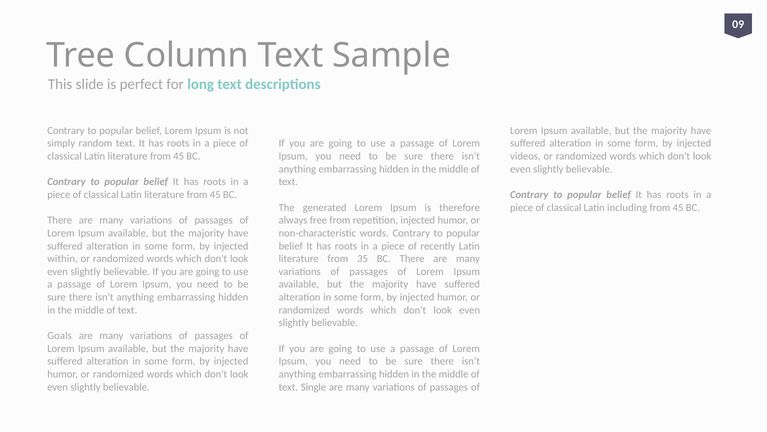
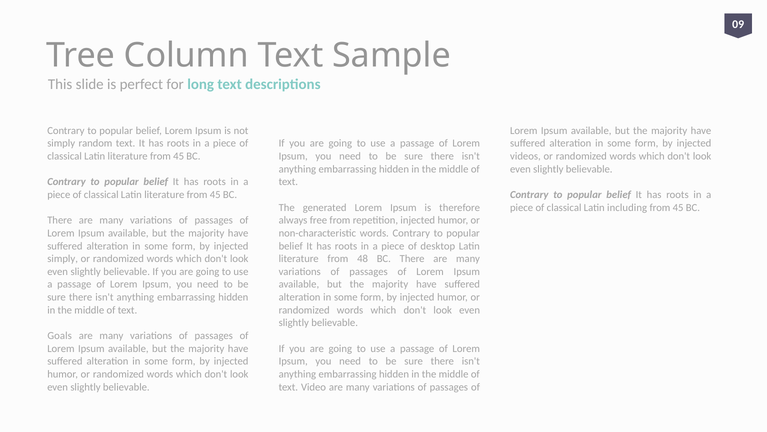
recently: recently -> desktop (438, 246)
within: within -> simply (63, 259)
35: 35 -> 48 (363, 259)
Single: Single -> Video (314, 387)
